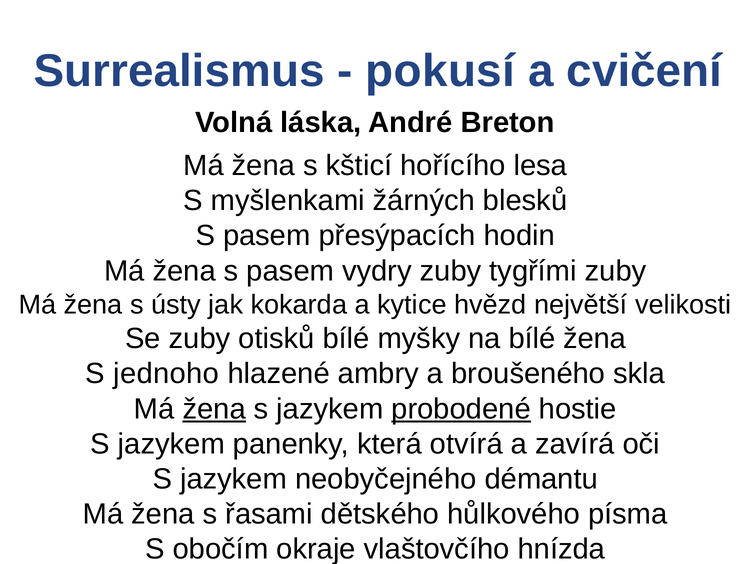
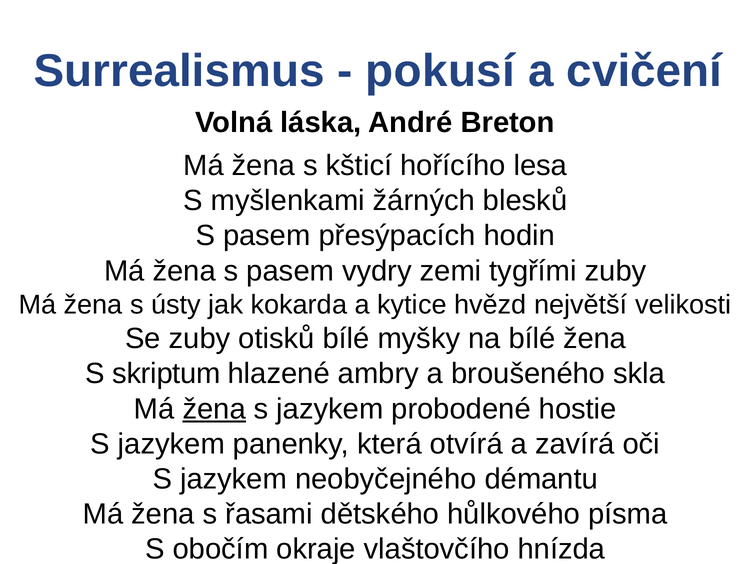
vydry zuby: zuby -> zemi (451, 271)
jednoho: jednoho -> skriptum (166, 373)
probodené underline: present -> none (461, 408)
